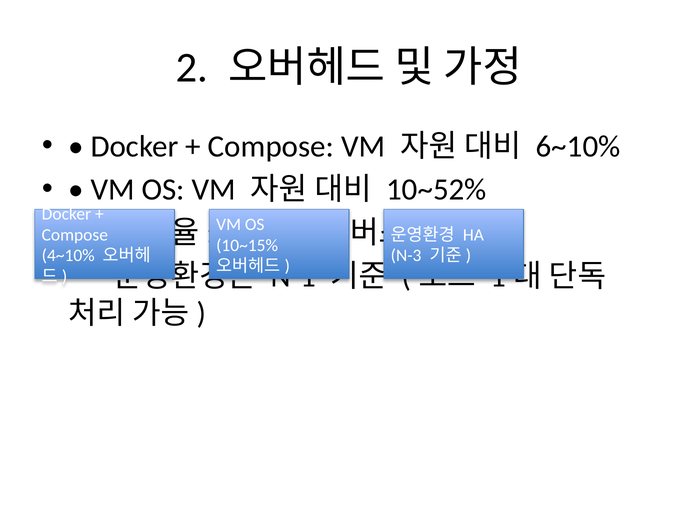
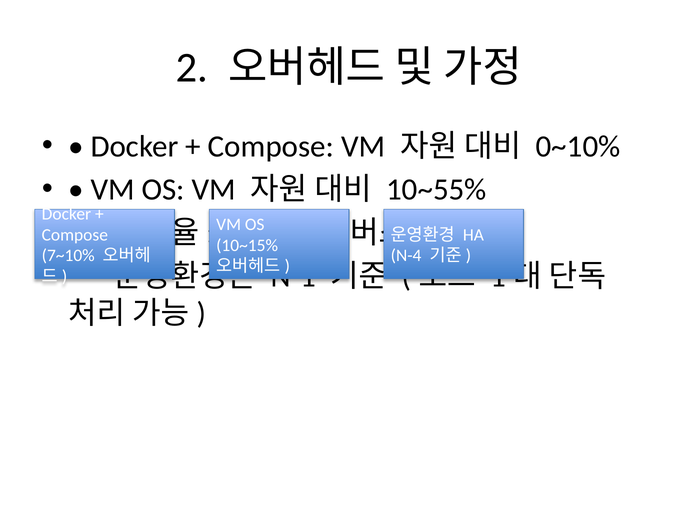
6~10%: 6~10% -> 0~10% (578, 146)
10~52%: 10~52% -> 10~55% (436, 190)
4~10%: 4~10% -> 7~10% (68, 256)
N-3: N-3 -> N-4 (406, 256)
